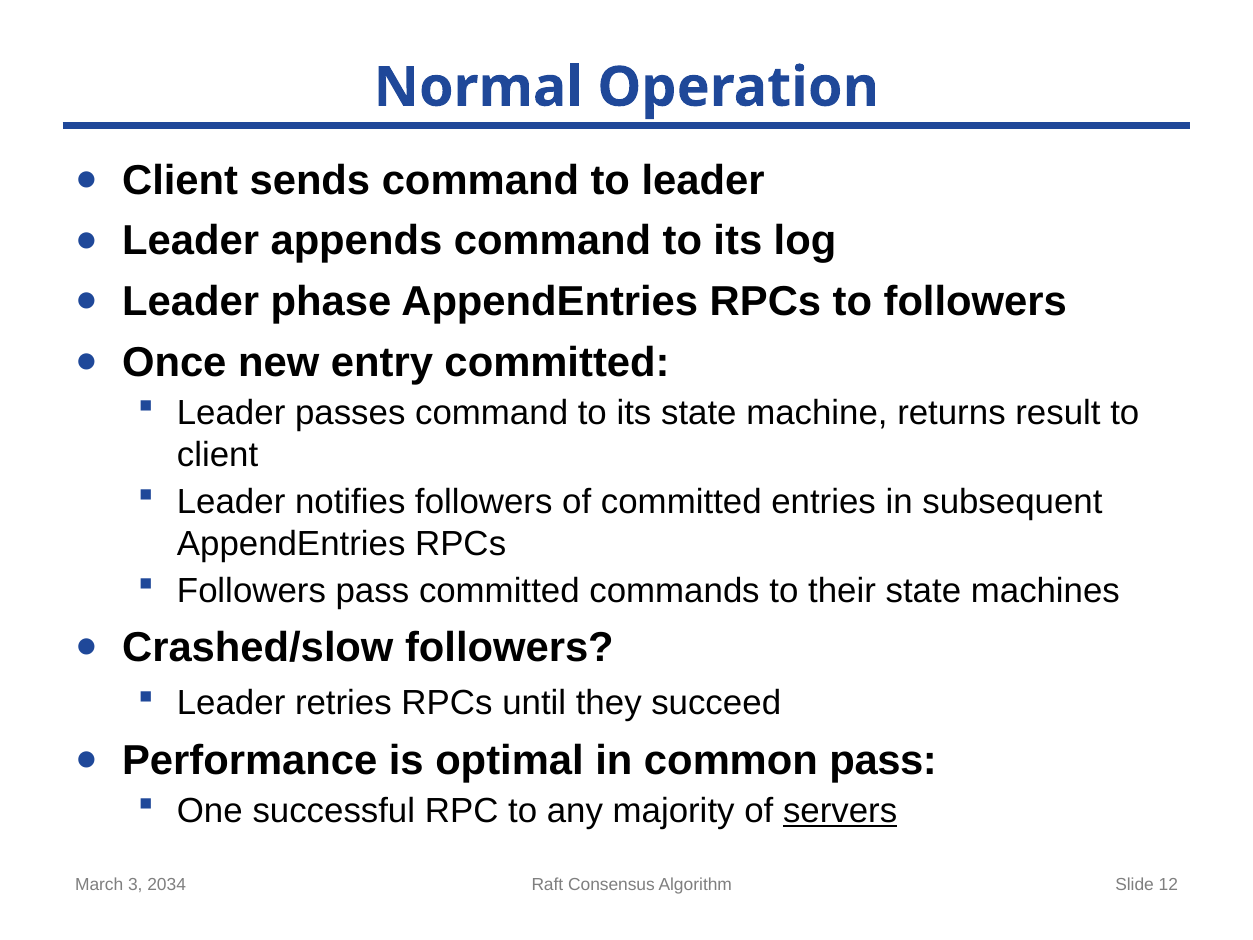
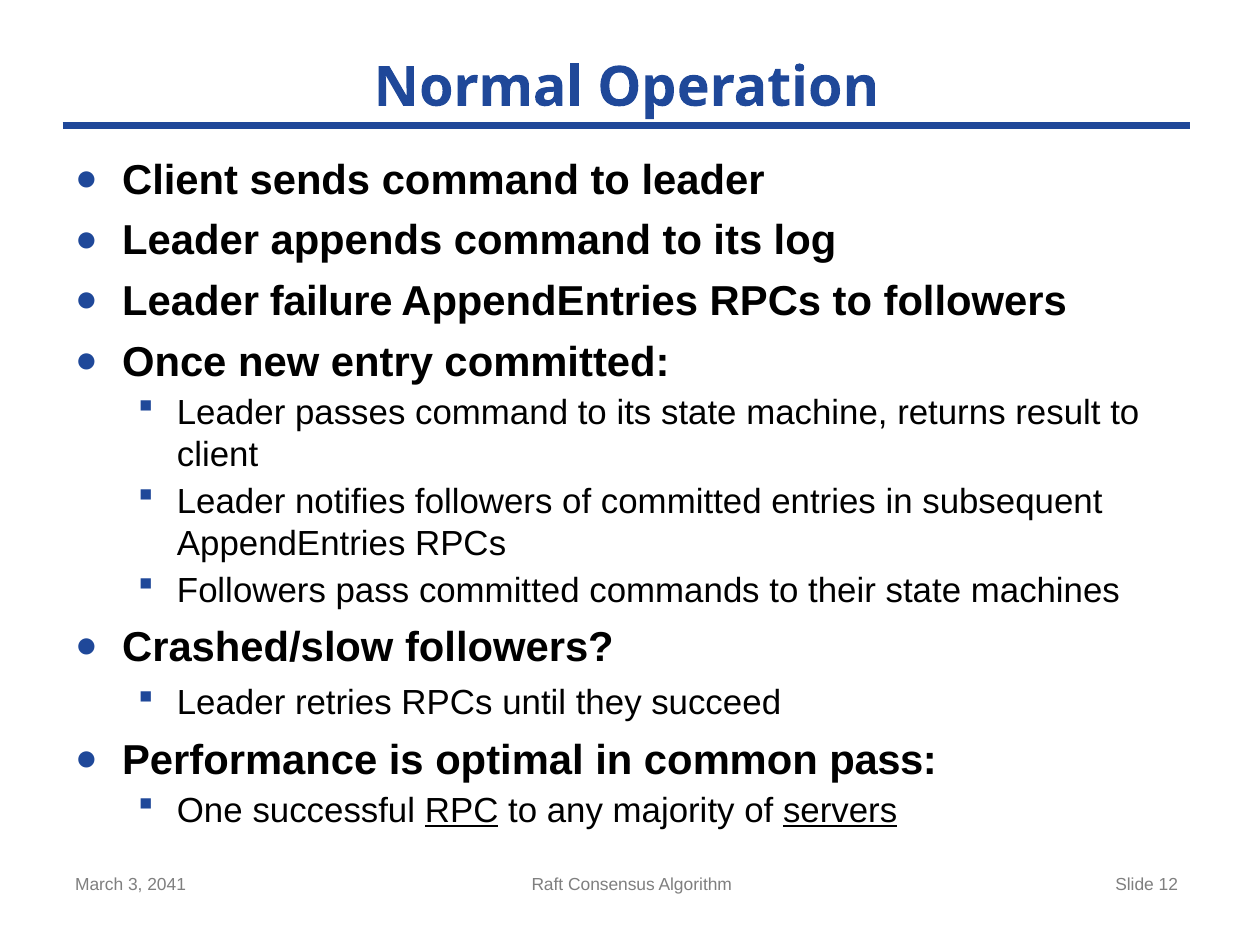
phase: phase -> failure (331, 302)
RPC underline: none -> present (462, 811)
2034: 2034 -> 2041 (167, 885)
